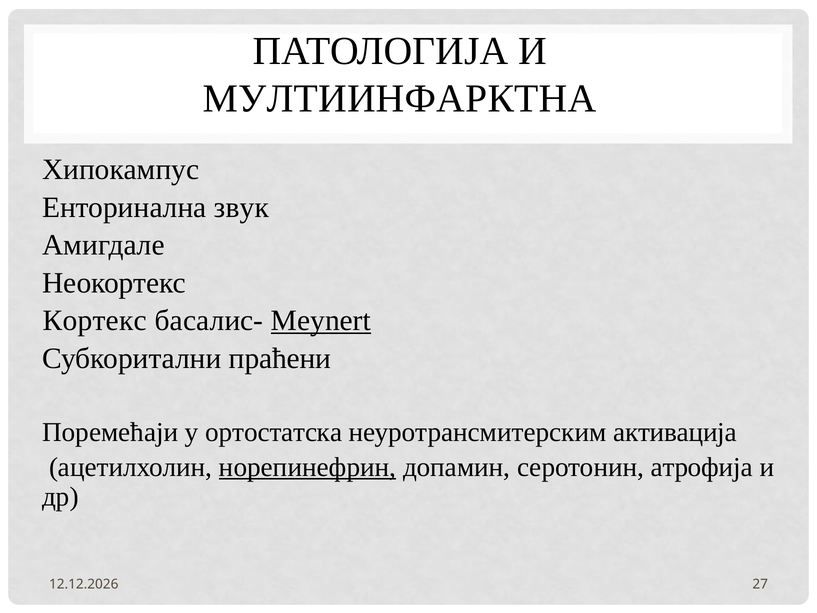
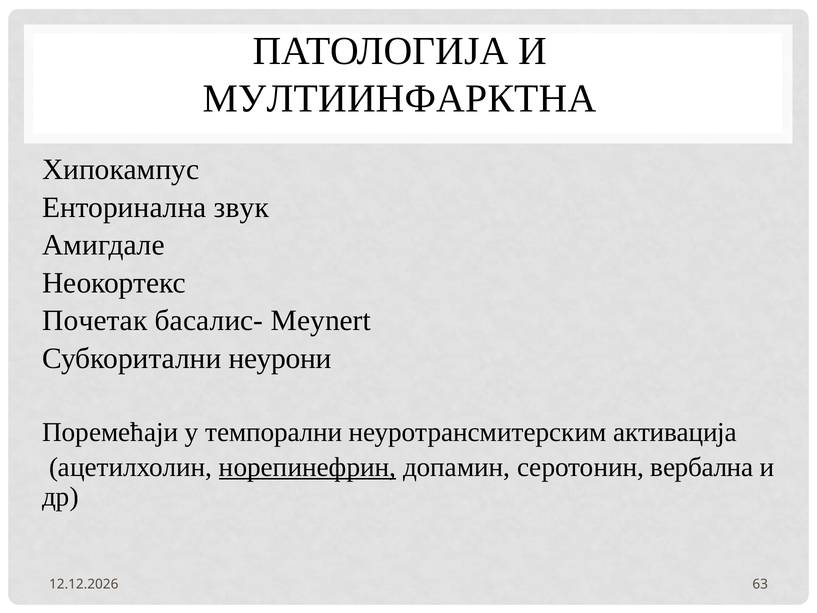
Кортекс: Кортекс -> Почетак (95, 321)
Meynert underline: present -> none (321, 321)
праћени: праћени -> неурони (280, 358)
ортостатска: ортостатска -> темпорални (274, 432)
атрофија: атрофија -> вербална (702, 467)
27: 27 -> 63 (760, 584)
